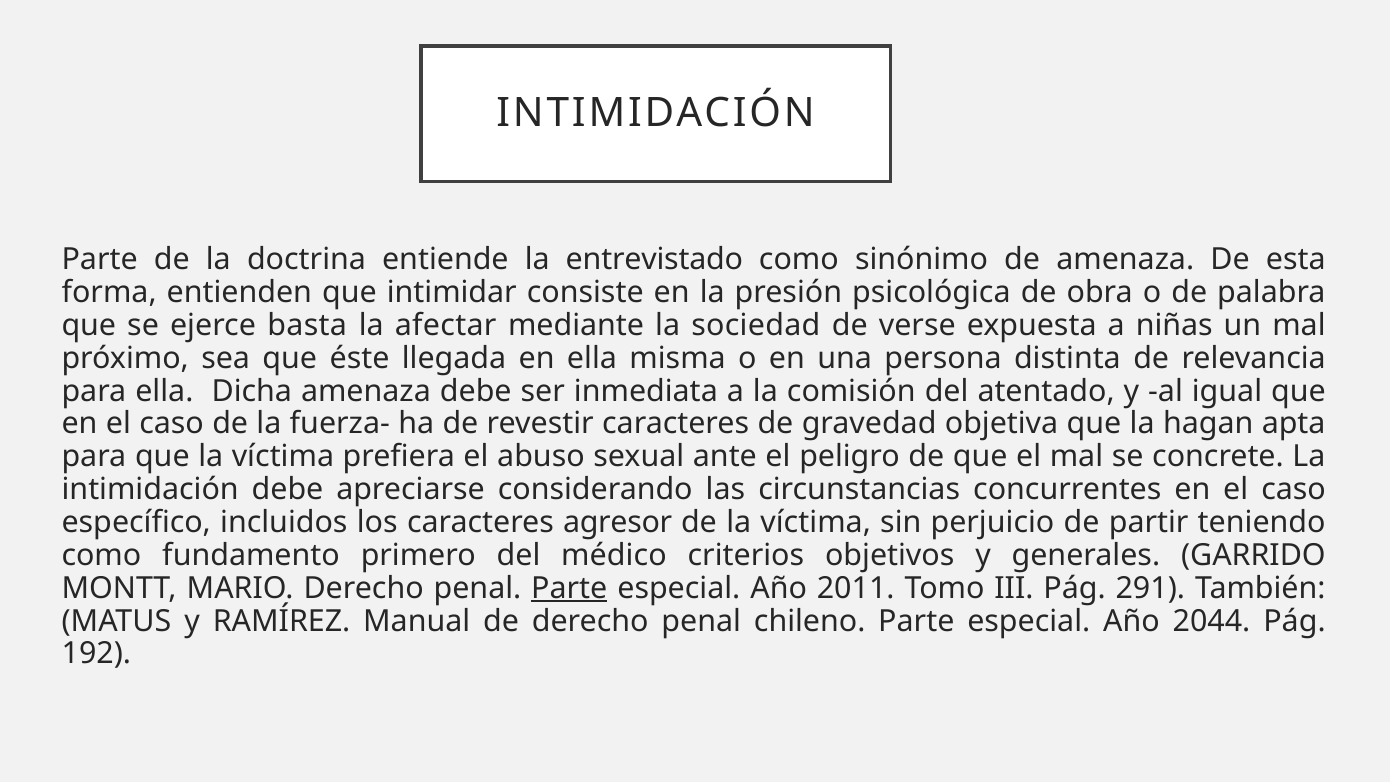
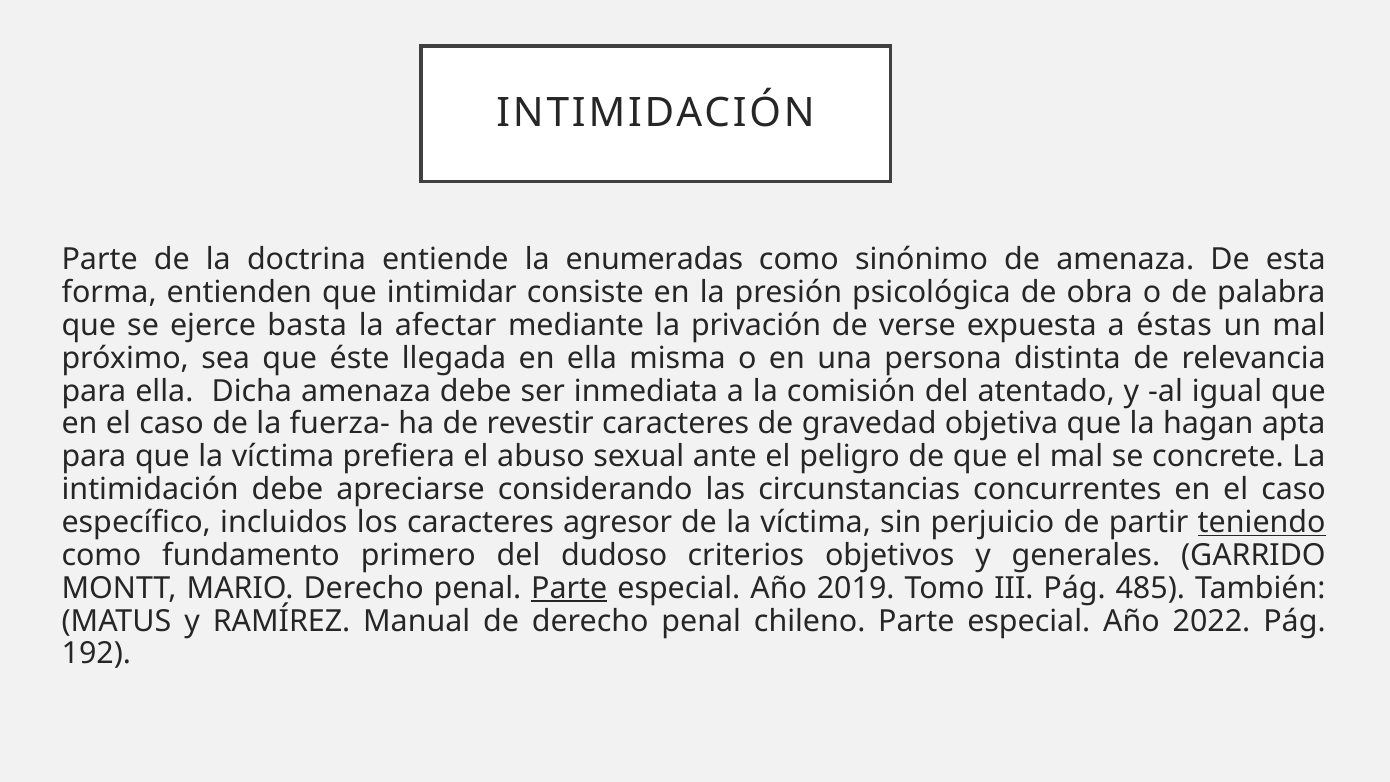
entrevistado: entrevistado -> enumeradas (654, 260)
sociedad: sociedad -> privación (756, 325)
niñas: niñas -> éstas (1174, 325)
teniendo underline: none -> present (1262, 522)
médico: médico -> dudoso (614, 555)
2011: 2011 -> 2019 (856, 588)
291: 291 -> 485 (1150, 588)
2044: 2044 -> 2022 (1212, 621)
